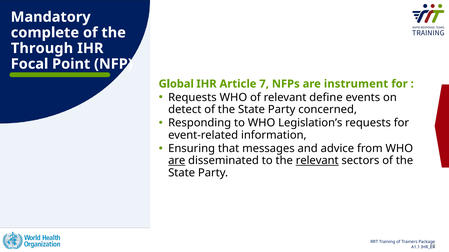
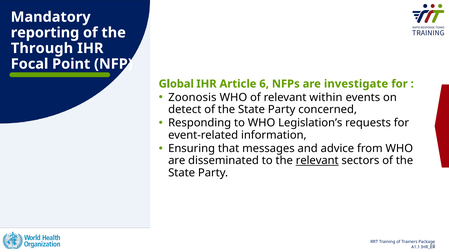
complete: complete -> reporting (45, 33)
7: 7 -> 6 (264, 84)
instrument: instrument -> investigate (356, 84)
Requests: Requests -> Zoonosis (192, 98)
define: define -> within (326, 98)
are underline: present -> none (177, 161)
